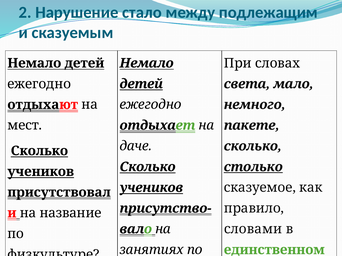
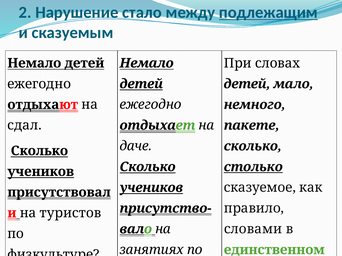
подлежащим underline: none -> present (268, 13)
света: света -> детей (247, 84)
мест: мест -> сдал (25, 126)
название: название -> туристов (70, 213)
